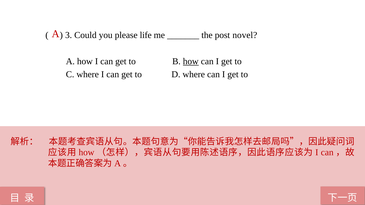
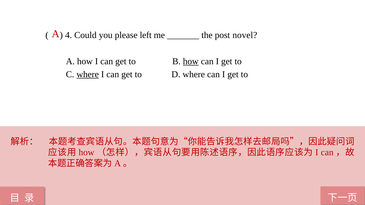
3: 3 -> 4 (69, 35)
life: life -> left (146, 35)
where underline: none -> present (88, 75)
